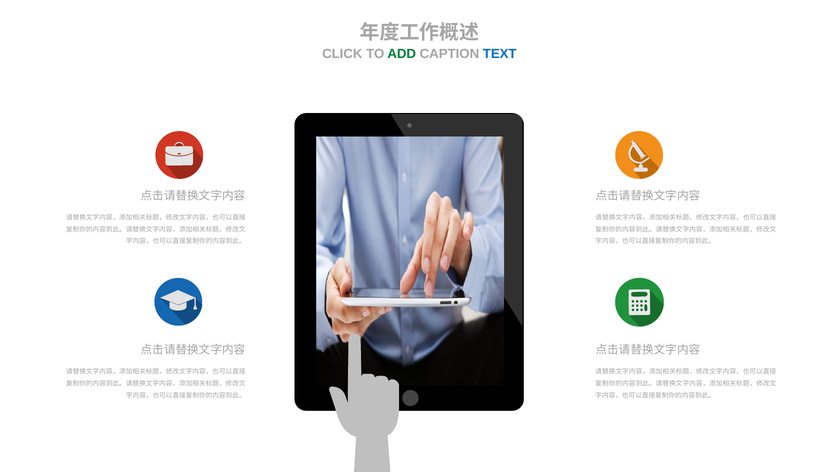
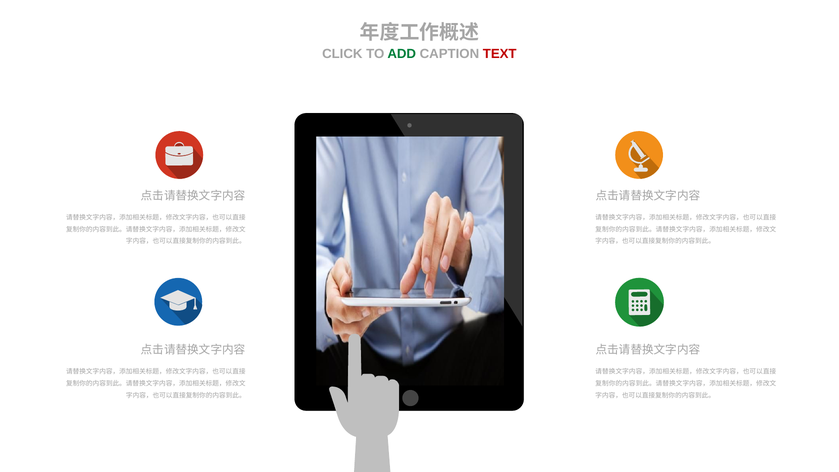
TEXT colour: blue -> red (500, 54)
